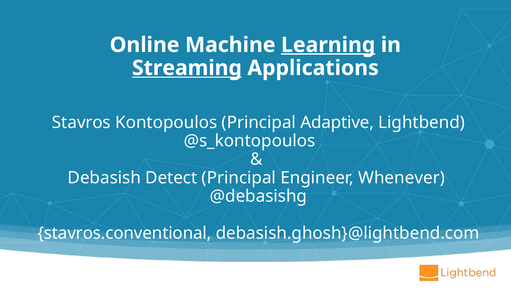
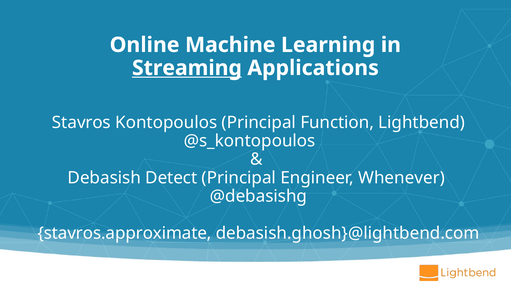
Learning underline: present -> none (328, 45)
Adaptive: Adaptive -> Function (337, 122)
stavros.conventional: stavros.conventional -> stavros.approximate (124, 233)
